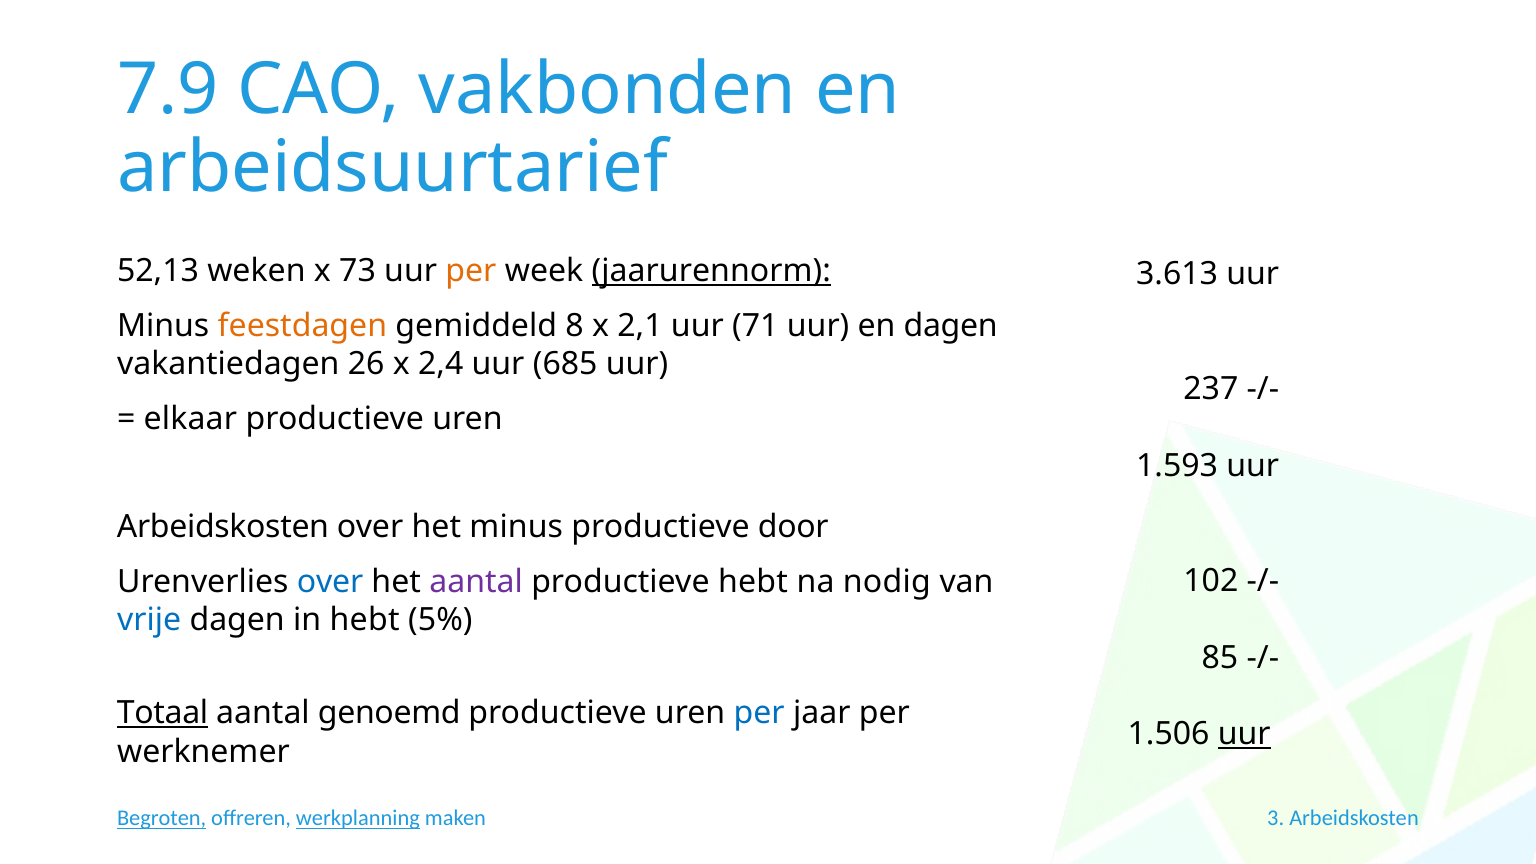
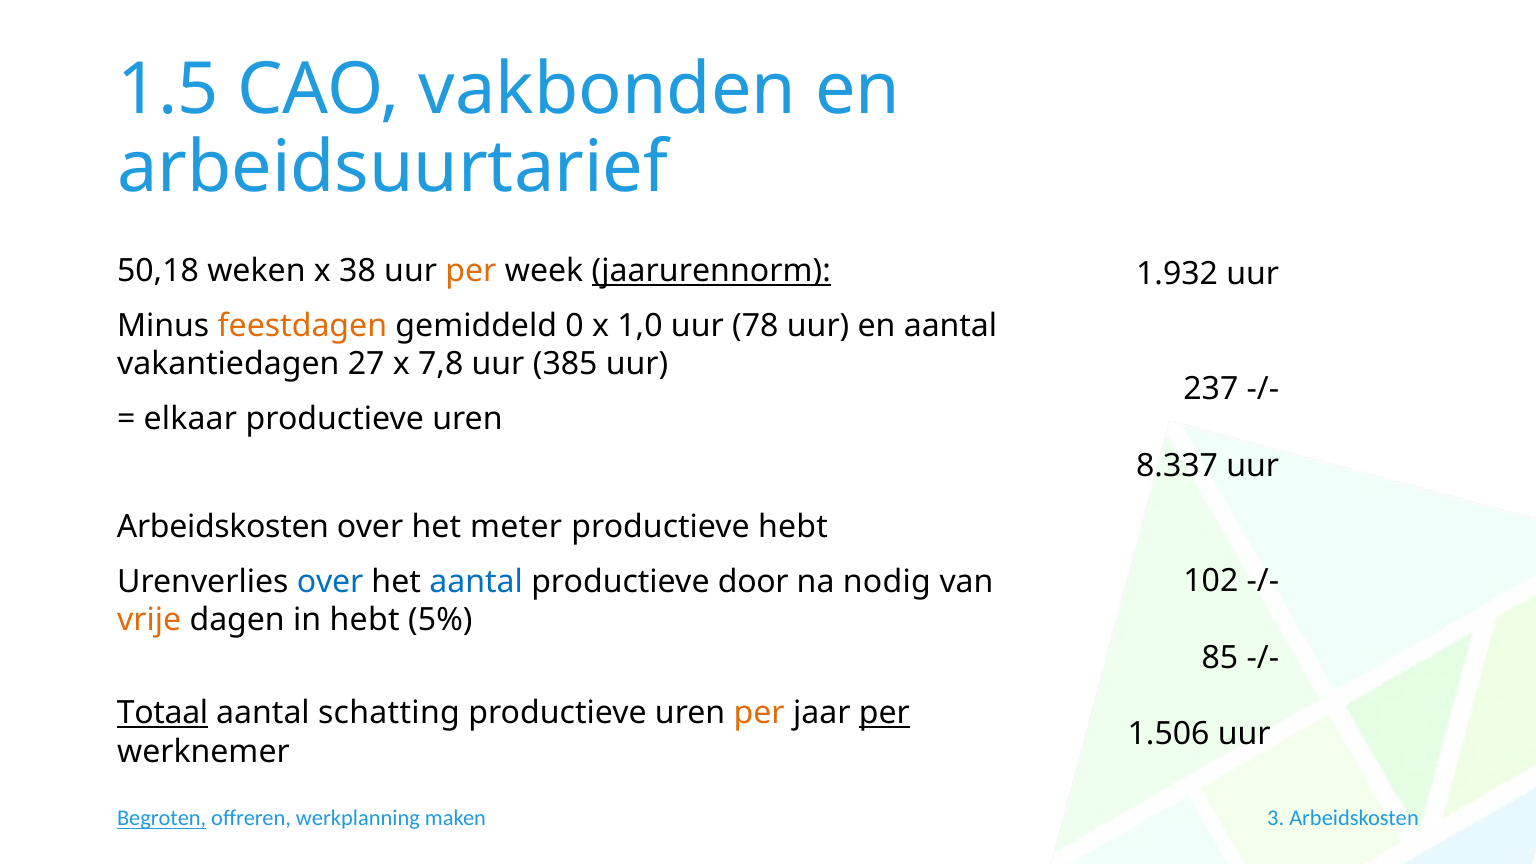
7.9: 7.9 -> 1.5 (168, 90)
52,13: 52,13 -> 50,18 (158, 271)
73: 73 -> 38 (358, 271)
3.613: 3.613 -> 1.932 (1177, 273)
8: 8 -> 0 (575, 326)
2,1: 2,1 -> 1,0 (640, 326)
71: 71 -> 78 (755, 326)
en dagen: dagen -> aantal (950, 326)
26: 26 -> 27 (366, 364)
2,4: 2,4 -> 7,8 (441, 364)
685: 685 -> 385 (565, 364)
1.593: 1.593 -> 8.337 (1177, 466)
het minus: minus -> meter (516, 527)
productieve door: door -> hebt (793, 527)
aantal colour: purple -> blue (476, 582)
productieve hebt: hebt -> door (753, 582)
vrije colour: blue -> orange (149, 620)
genoemd: genoemd -> schatting (389, 713)
per colour: blue -> orange (759, 713)
per underline: none -> present (884, 713)
uur underline: present -> none (1244, 734)
werkplanning underline: present -> none (358, 819)
